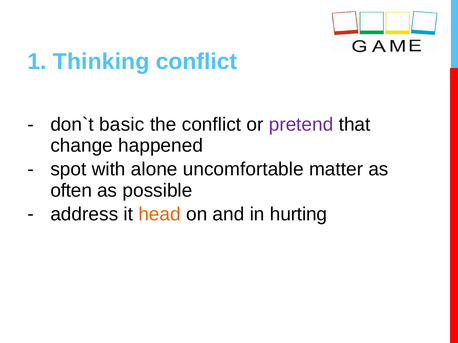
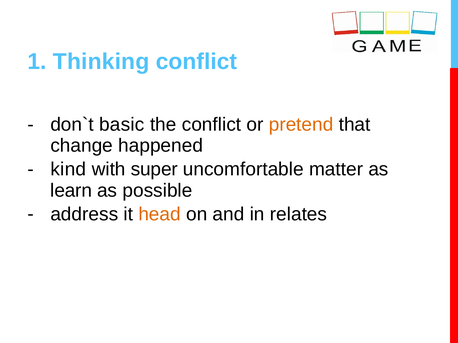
pretend colour: purple -> orange (301, 125)
spot: spot -> kind (68, 169)
alone: alone -> super (154, 169)
often: often -> learn (71, 191)
hurting: hurting -> relates (298, 214)
